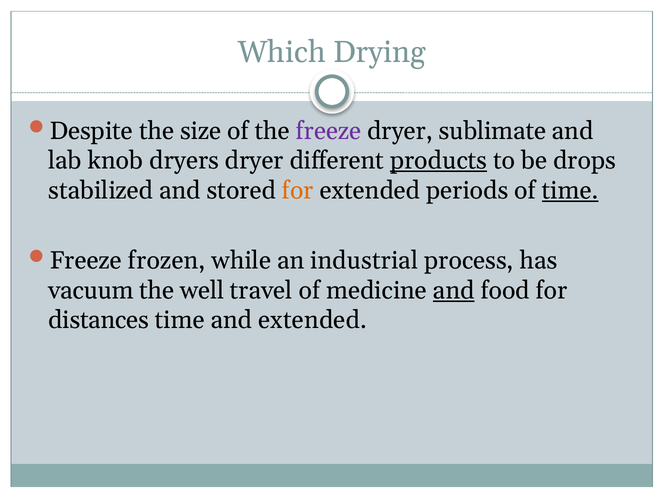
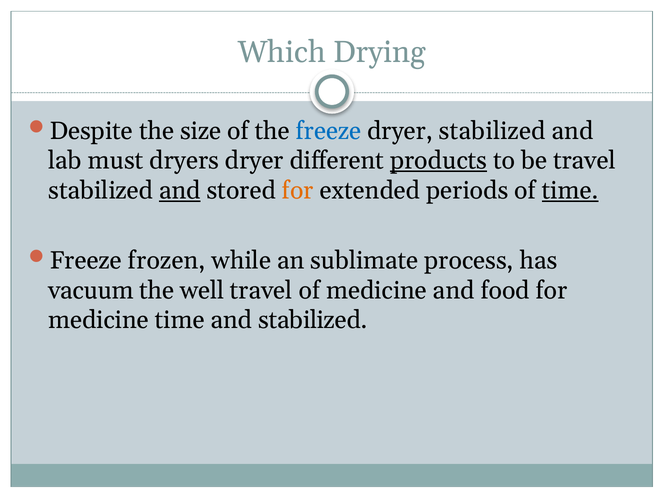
freeze colour: purple -> blue (328, 131)
dryer sublimate: sublimate -> stabilized (492, 131)
knob: knob -> must (116, 161)
be drops: drops -> travel (585, 161)
and underline: none -> present (180, 191)
industrial: industrial -> sublimate (364, 260)
and underline: present -> none (454, 290)
distances: distances -> medicine (99, 320)
and extended: extended -> stabilized (313, 320)
